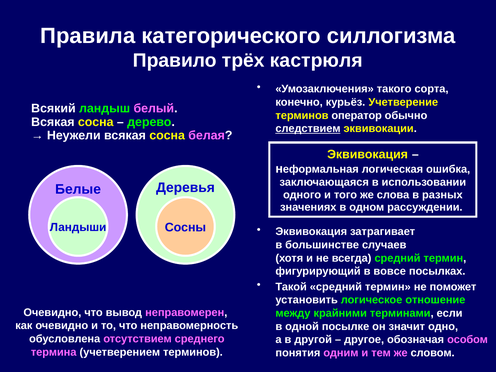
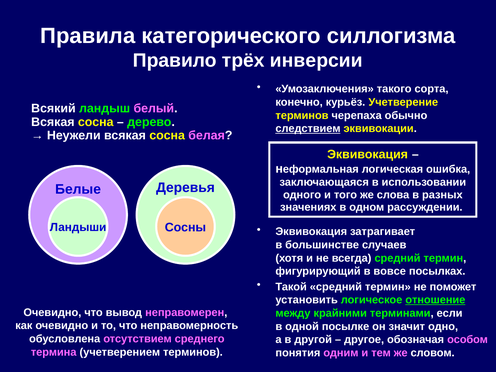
кастрюля: кастрюля -> инверсии (316, 60)
оператор: оператор -> черепаха (357, 115)
отношение underline: none -> present (435, 300)
